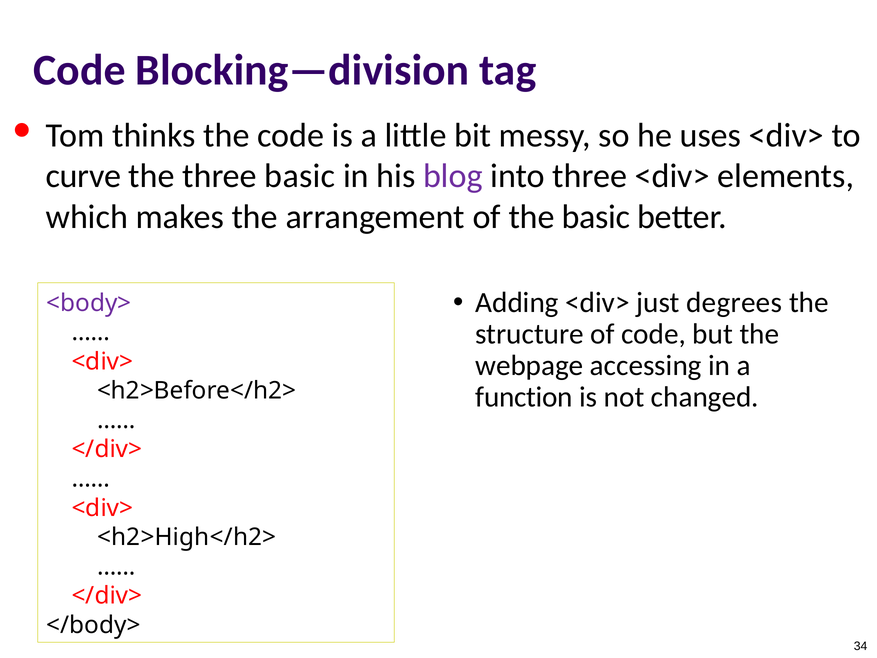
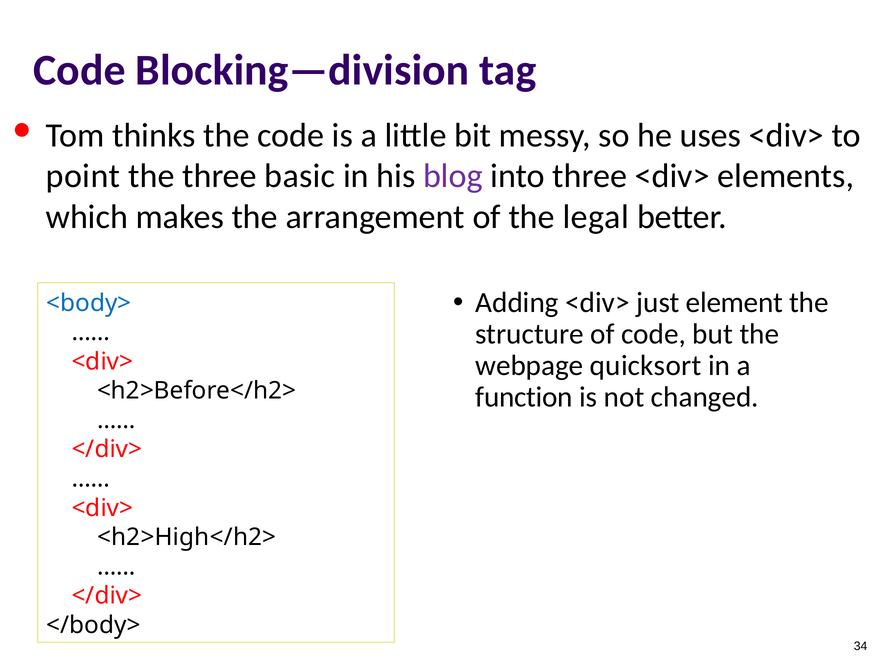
curve: curve -> point (83, 176)
the basic: basic -> legal (596, 217)
degrees: degrees -> element (734, 302)
<body> colour: purple -> blue (89, 303)
accessing: accessing -> quicksort (646, 366)
